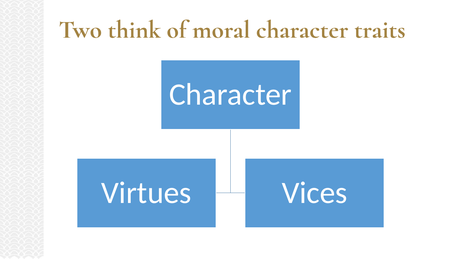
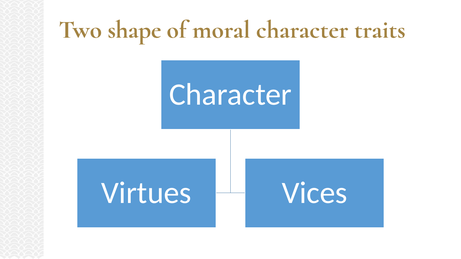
think: think -> shape (134, 29)
